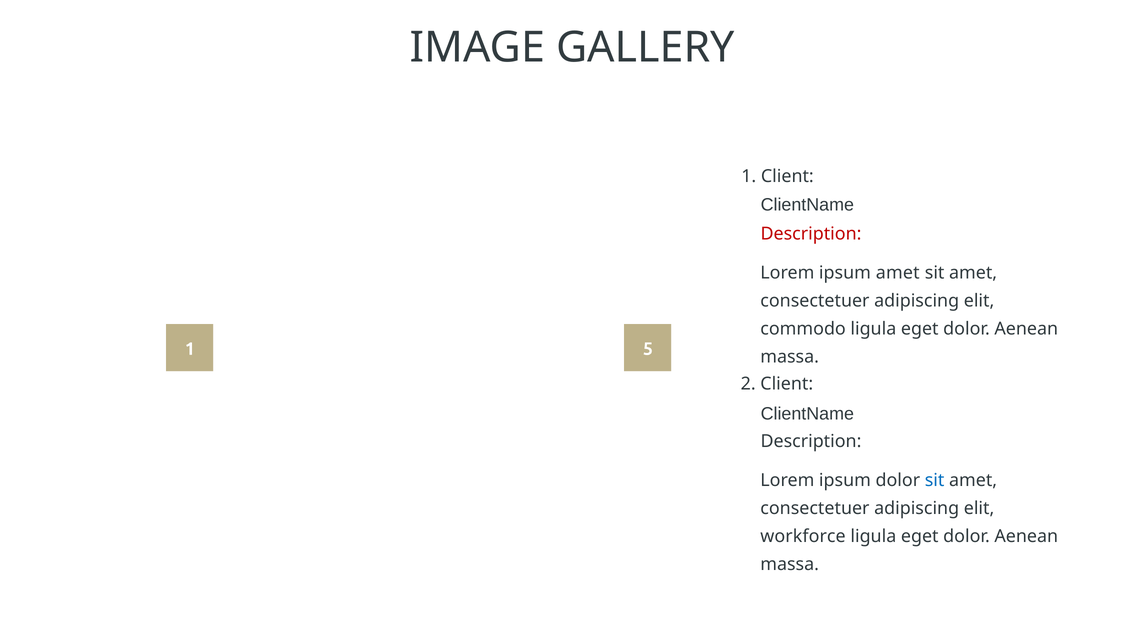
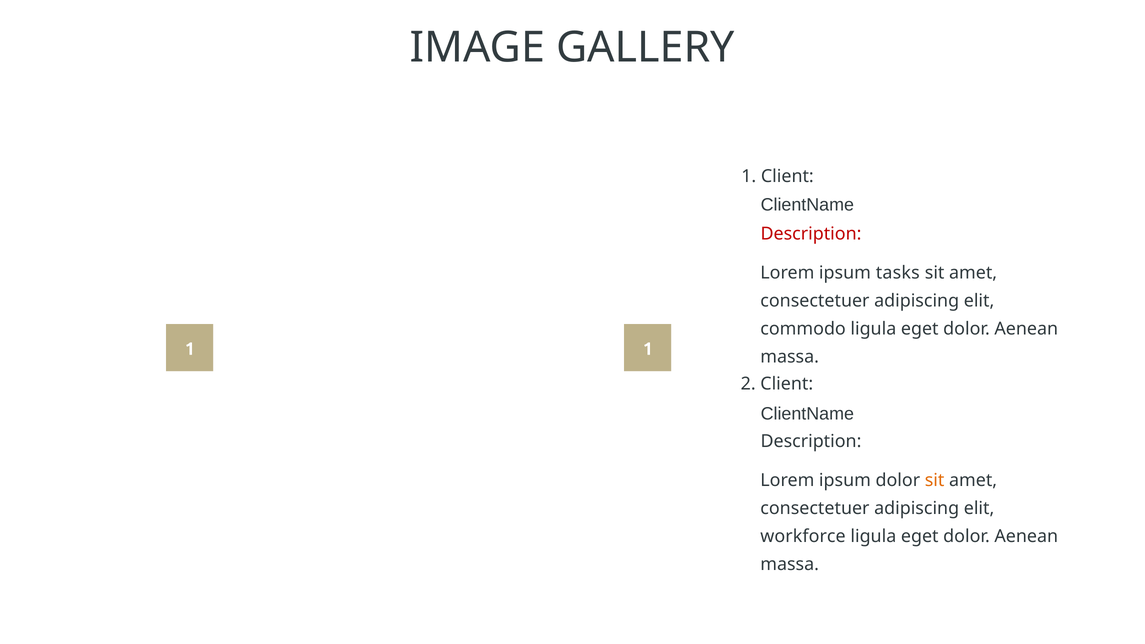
ipsum amet: amet -> tasks (898, 273)
1 5: 5 -> 1 (648, 349)
sit colour: blue -> orange (935, 481)
